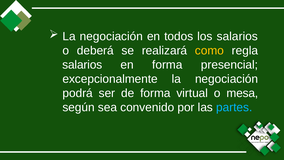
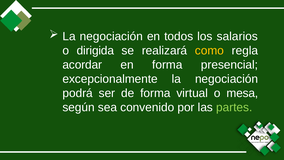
deberá: deberá -> dirigida (95, 50)
salarios: salarios -> acordar (82, 65)
partes colour: light blue -> light green (234, 107)
